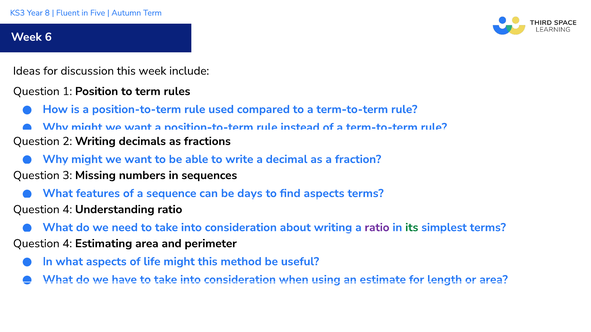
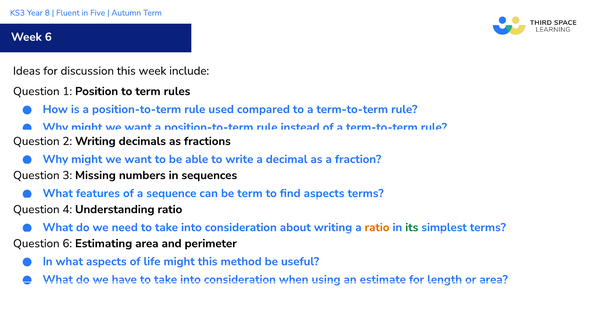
be days: days -> term (250, 194)
ratio colour: purple -> orange (377, 228)
4: 4 -> 6 (67, 244)
